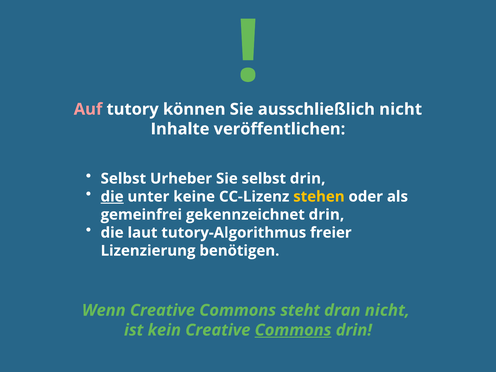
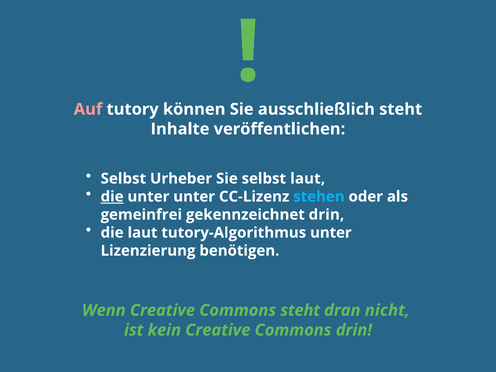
ausschließlich nicht: nicht -> steht (401, 109)
selbst drin: drin -> laut (308, 179)
unter keine: keine -> unter (194, 197)
stehen colour: yellow -> light blue (319, 197)
tutory-Algorithmus freier: freier -> unter (331, 233)
Commons underline: present -> none (293, 330)
